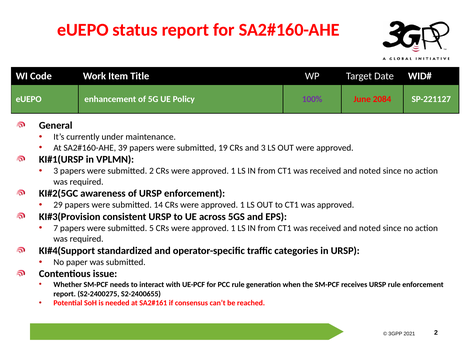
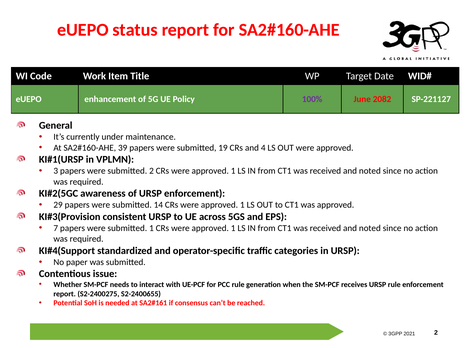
2084: 2084 -> 2082 (382, 99)
and 3: 3 -> 4 (263, 148)
submitted 5: 5 -> 1 (151, 229)
